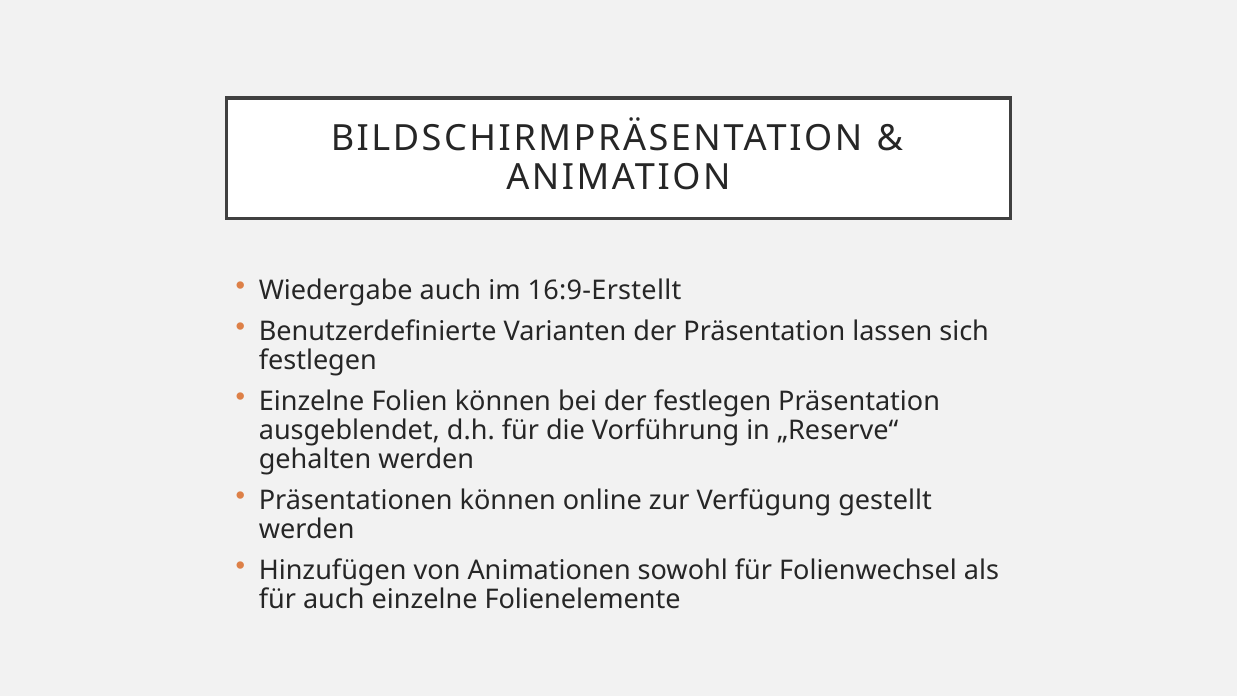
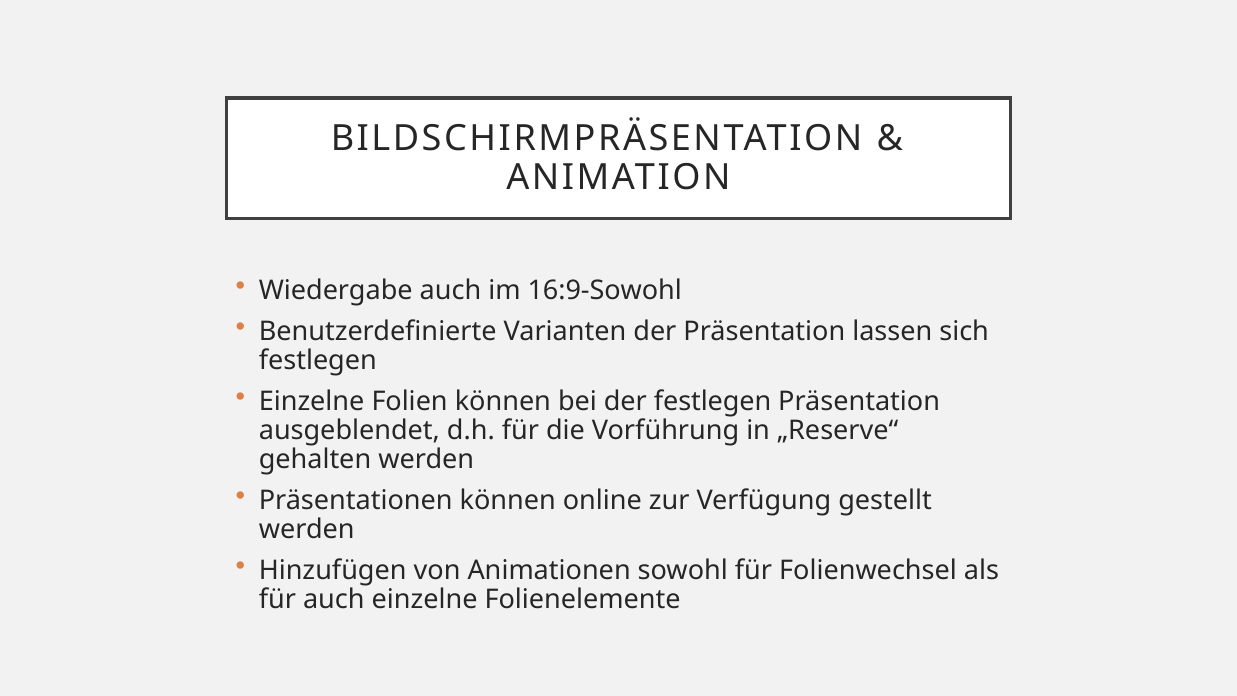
16:9-Erstellt: 16:9-Erstellt -> 16:9-Sowohl (605, 290)
